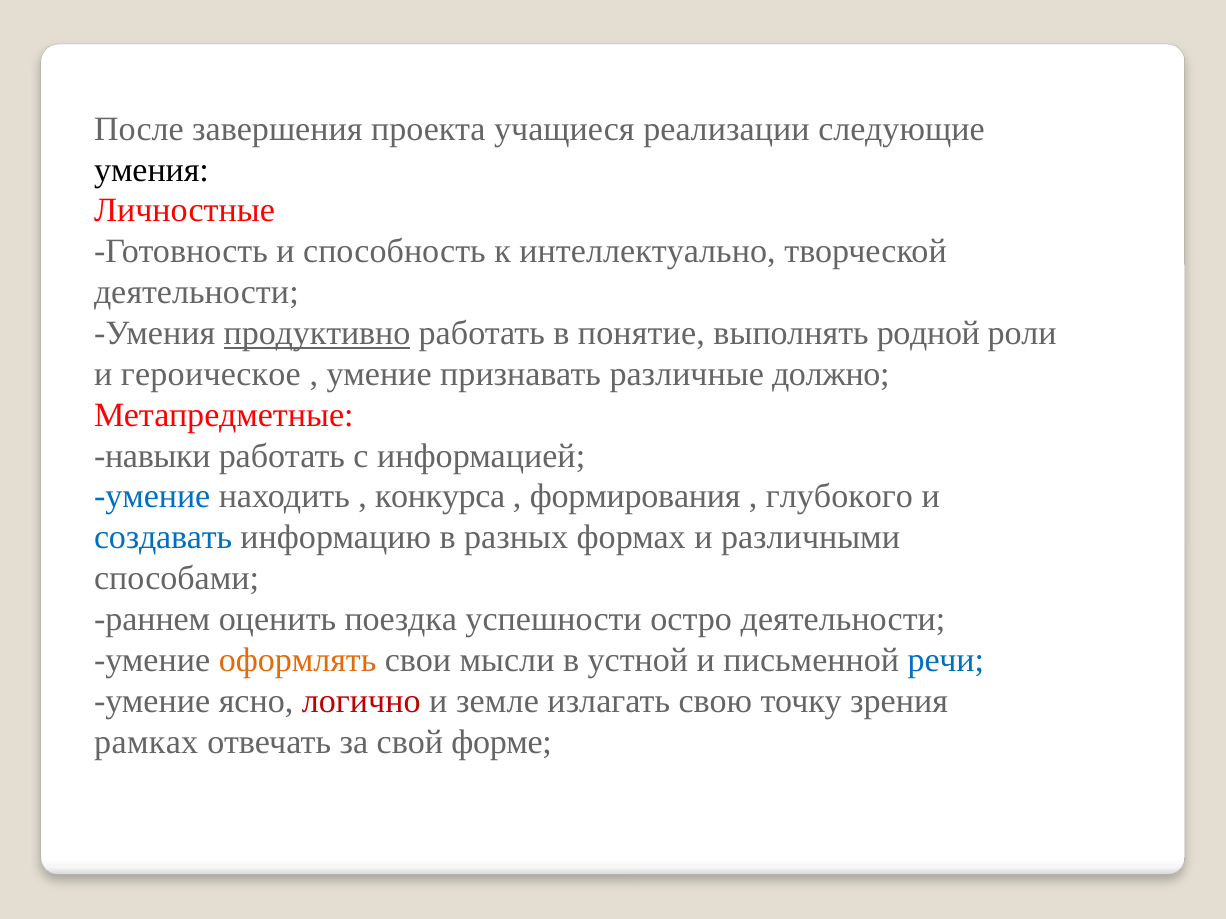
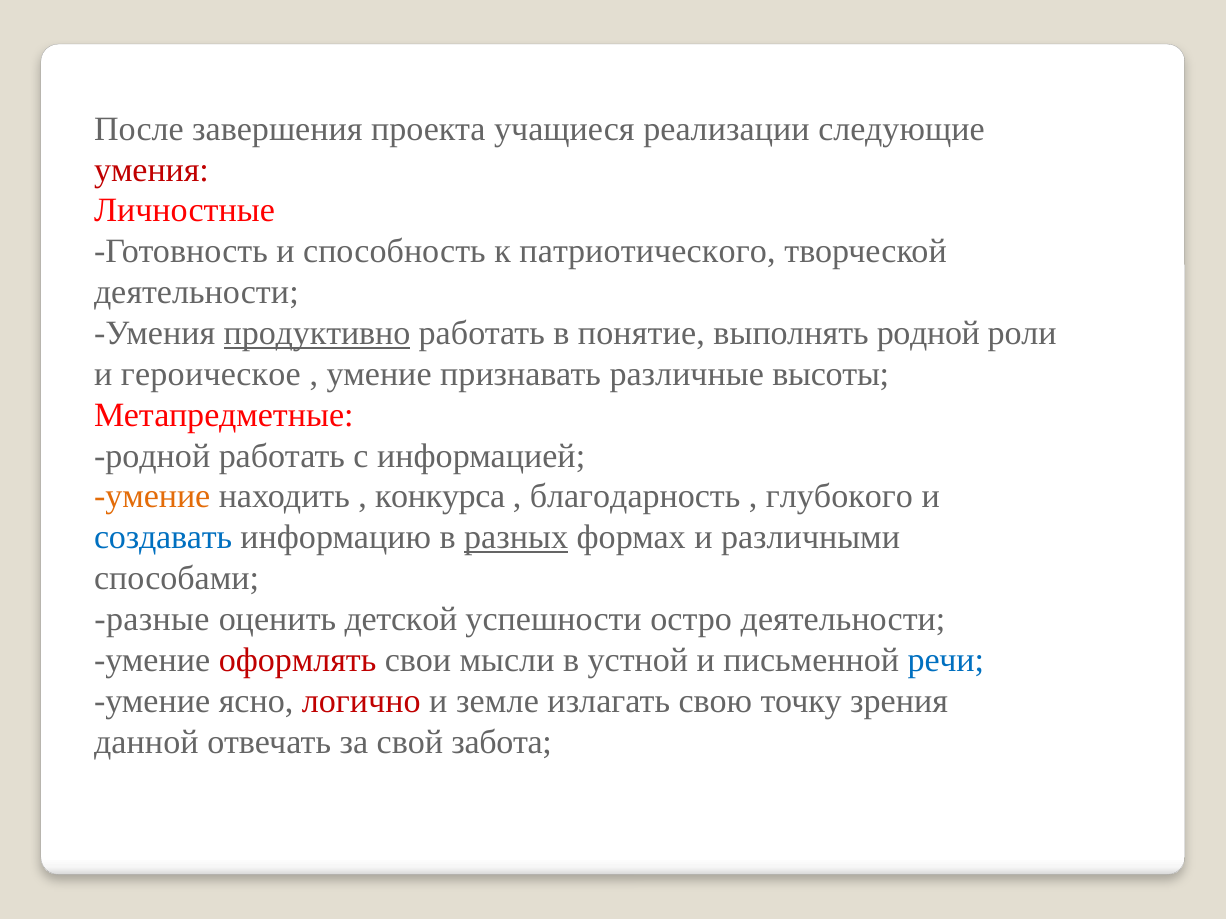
умения colour: black -> red (151, 170)
интеллектуально: интеллектуально -> патриотического (648, 252)
должно: должно -> высоты (831, 374)
навыки: навыки -> родной (152, 456)
умение colour: blue -> orange (152, 497)
формирования: формирования -> благодарность (635, 497)
разных underline: none -> present (516, 538)
раннем: раннем -> разные (152, 620)
поездка: поездка -> детской (401, 620)
оформлять colour: orange -> red (298, 661)
рамках: рамках -> данной (146, 742)
форме: форме -> забота (502, 742)
